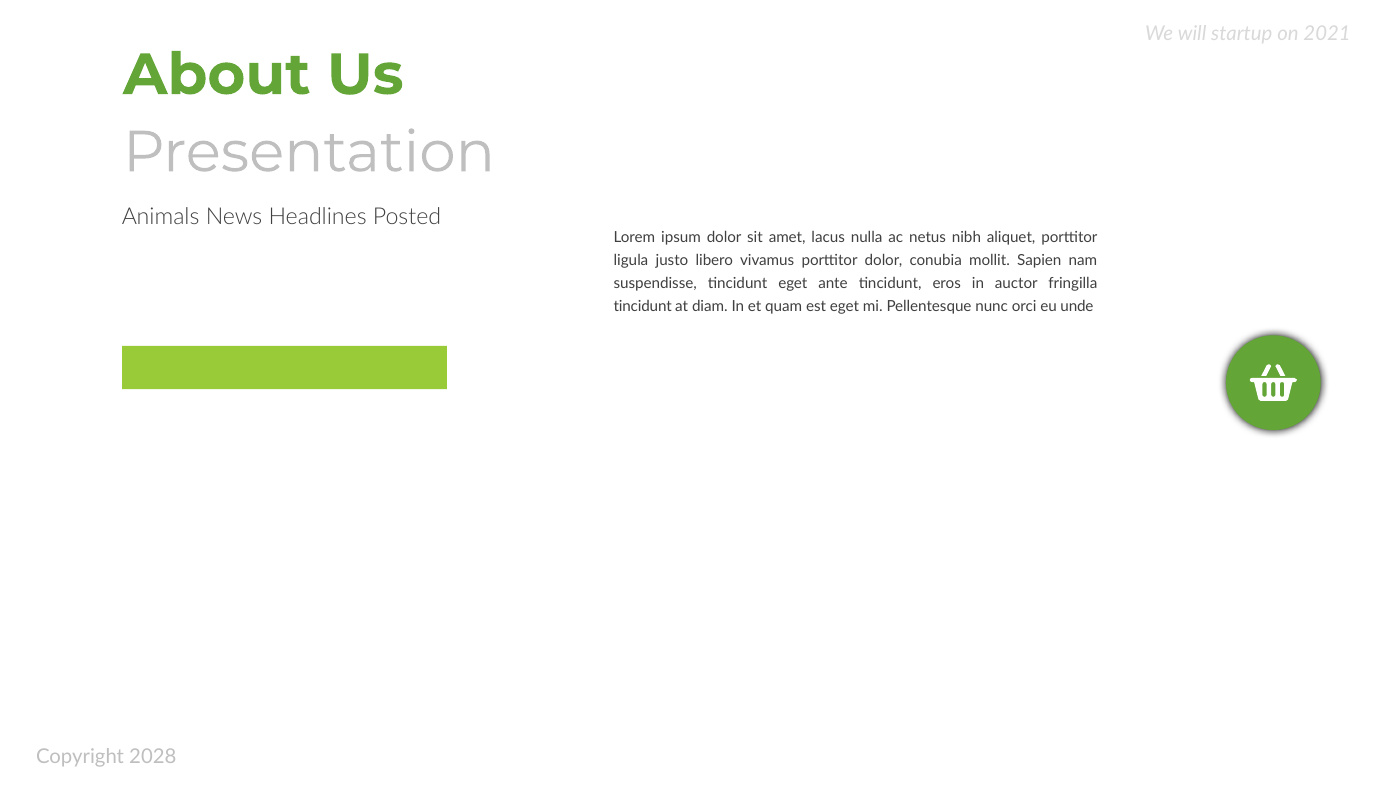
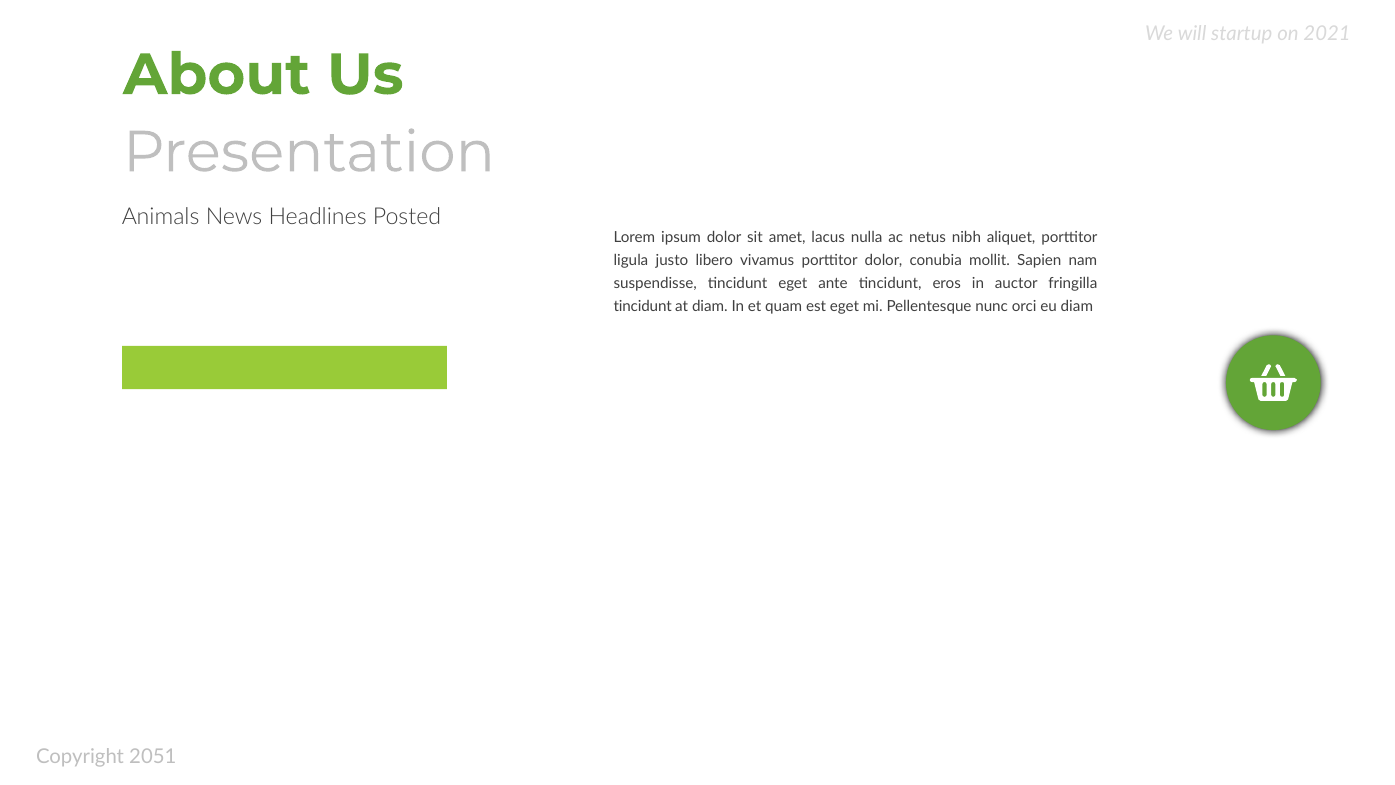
eu unde: unde -> diam (1077, 307)
2028: 2028 -> 2051 (153, 757)
